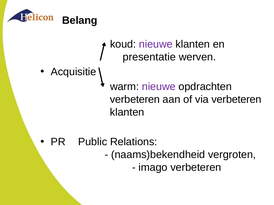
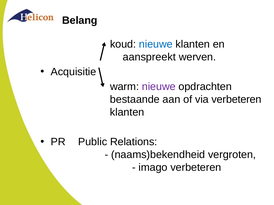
nieuwe colour: purple -> blue (156, 44)
presentatie: presentatie -> aanspreekt (149, 57)
verbeteren: verbeteren -> bestaande (135, 100)
